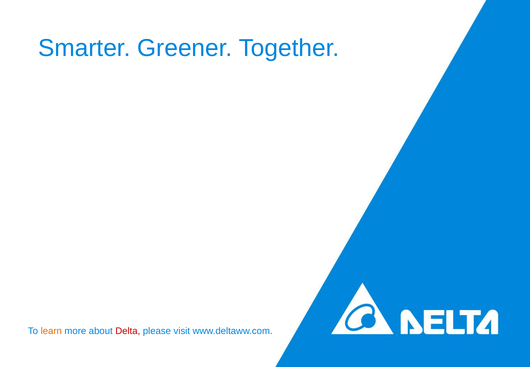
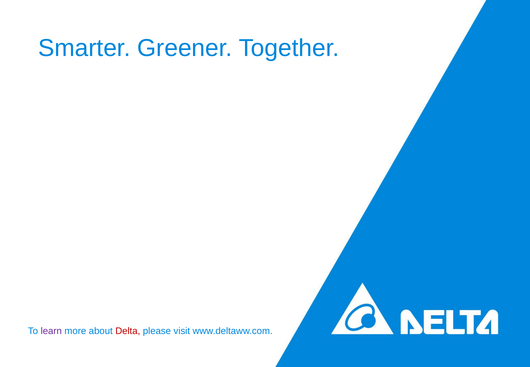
learn colour: orange -> purple (51, 331)
